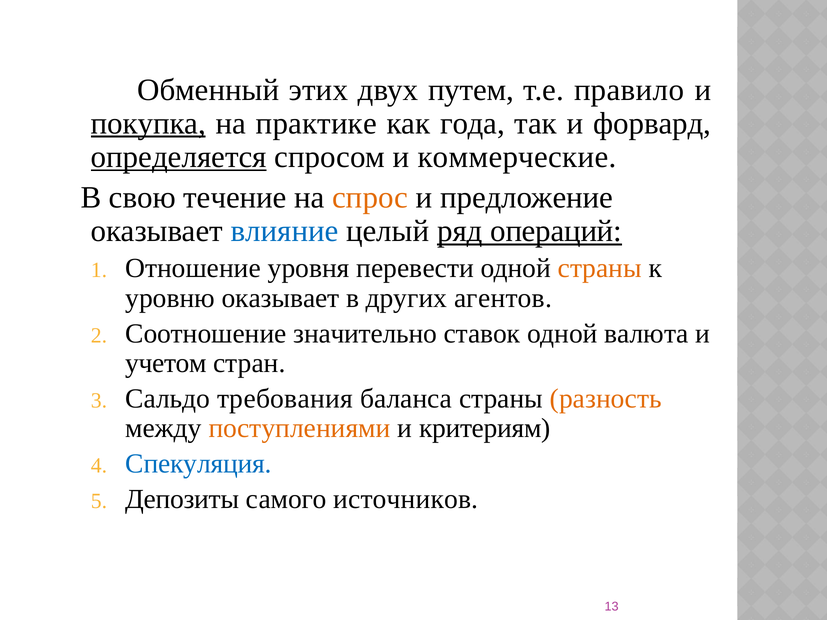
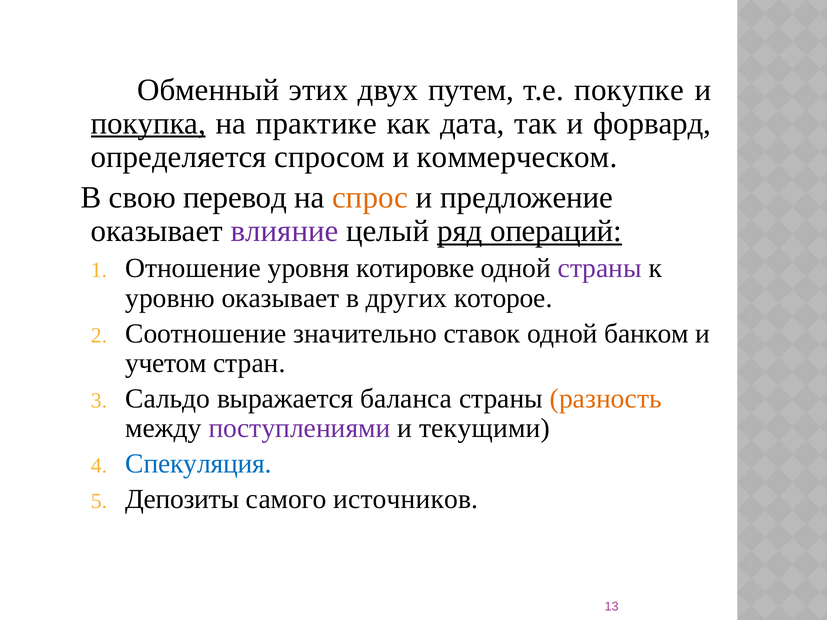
правило: правило -> покупке (629, 90)
года: года -> дата (472, 123)
определяется underline: present -> none (179, 157)
коммерческие: коммерческие -> коммерческом (517, 157)
течение: течение -> перевод (235, 197)
влияние colour: blue -> purple (285, 231)
перевести: перевести -> котировке (415, 268)
страны colour: orange -> purple (600, 268)
агентов: агентов -> которое (503, 298)
валюта: валюта -> банком (647, 334)
требования: требования -> выражается (285, 399)
поступлениями colour: orange -> purple (300, 429)
критериям: критериям -> текущими (485, 429)
